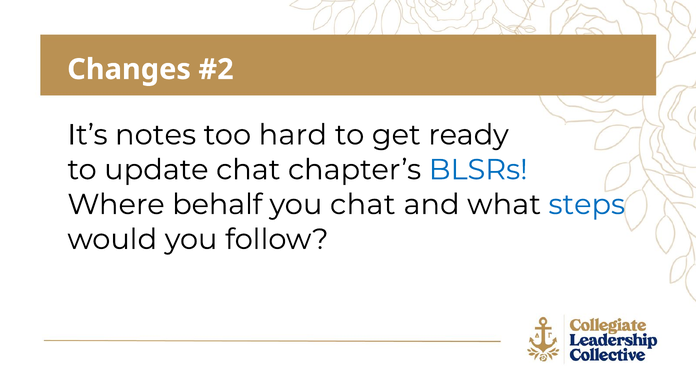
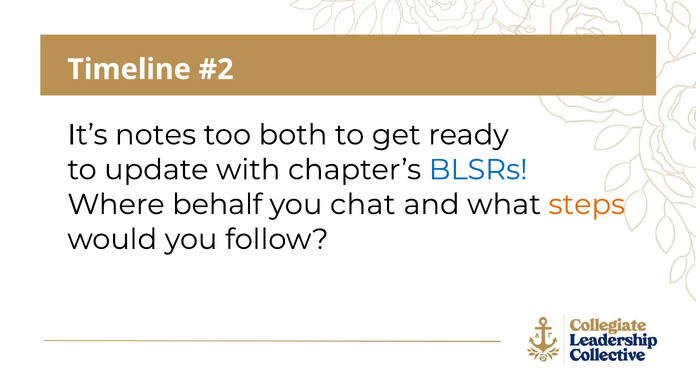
Changes: Changes -> Timeline (129, 69)
hard: hard -> both (293, 135)
update chat: chat -> with (248, 169)
steps colour: blue -> orange (587, 204)
